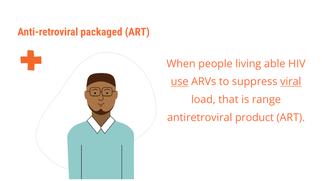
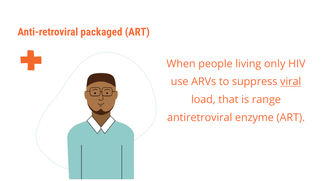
able: able -> only (275, 64)
use underline: present -> none (180, 82)
product: product -> enzyme (254, 118)
